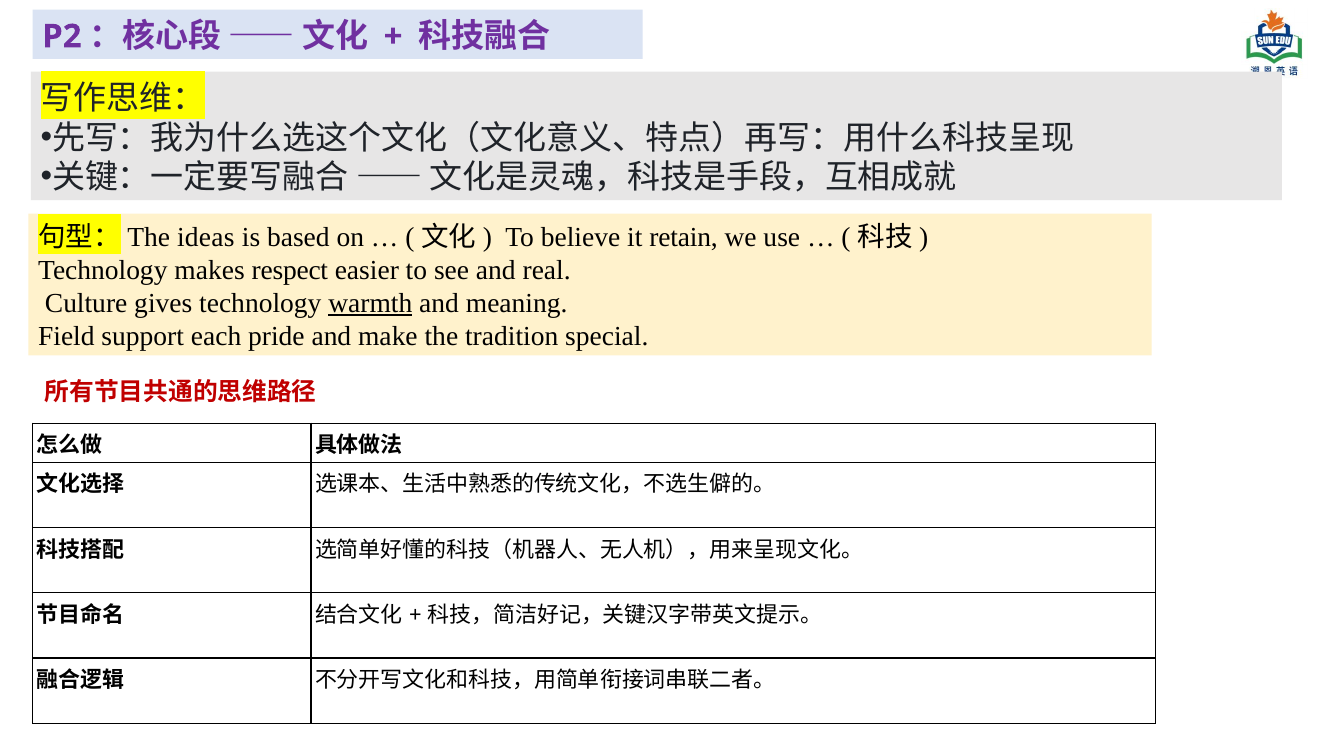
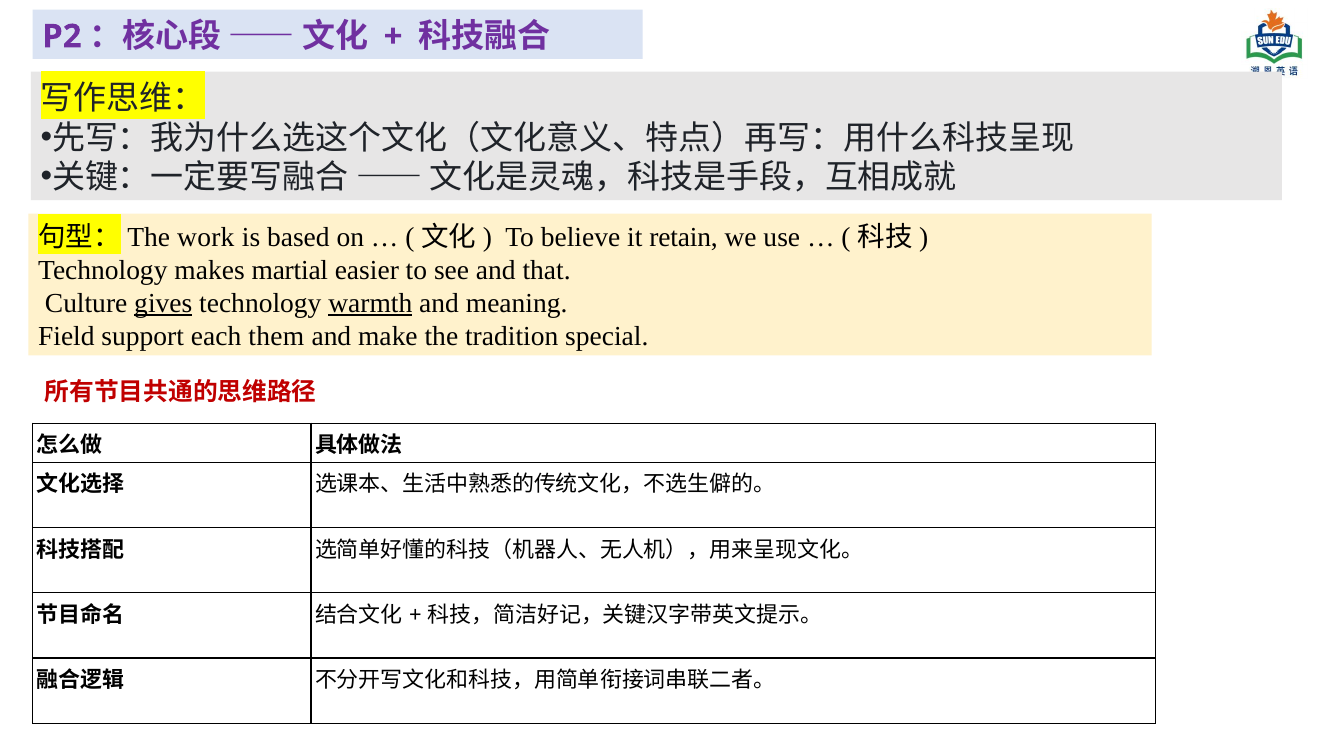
ideas: ideas -> work (206, 237)
respect: respect -> martial (290, 270)
real: real -> that (547, 270)
gives underline: none -> present (163, 303)
pride: pride -> them (276, 336)
